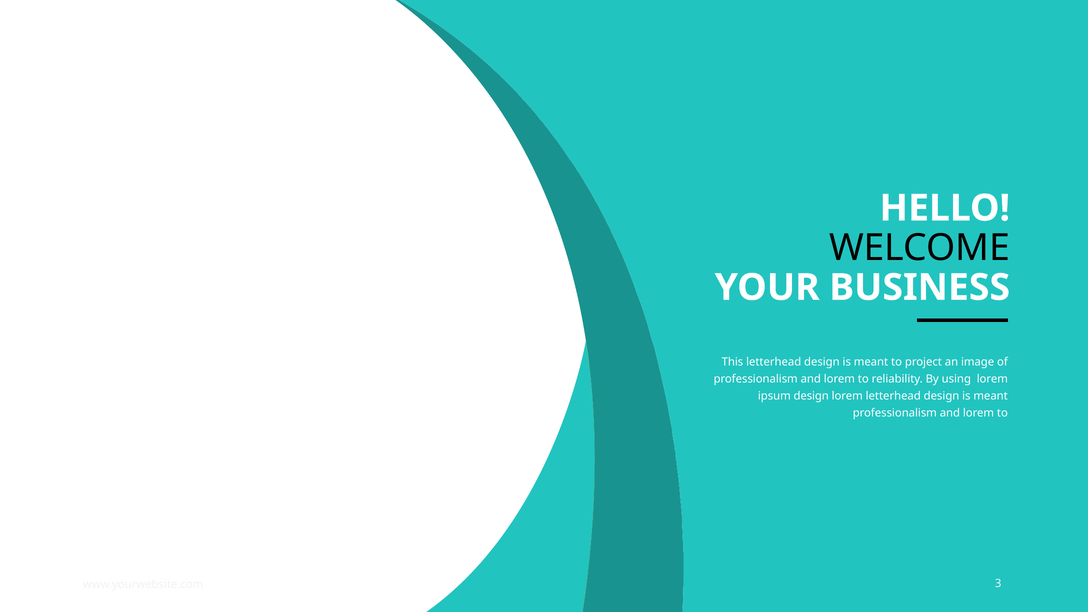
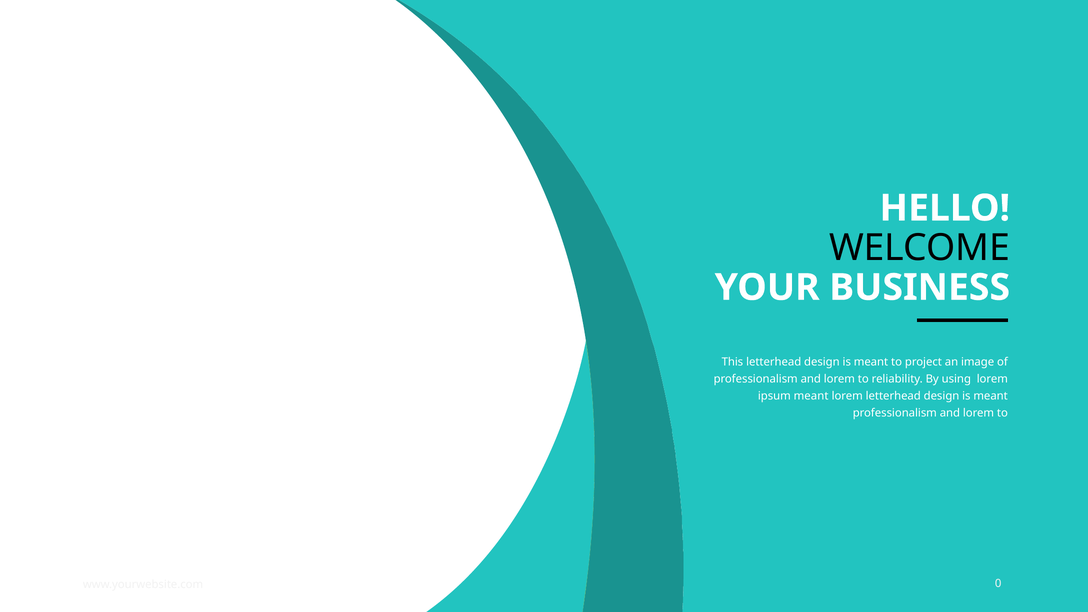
ipsum design: design -> meant (811, 396)
3: 3 -> 0 (998, 583)
